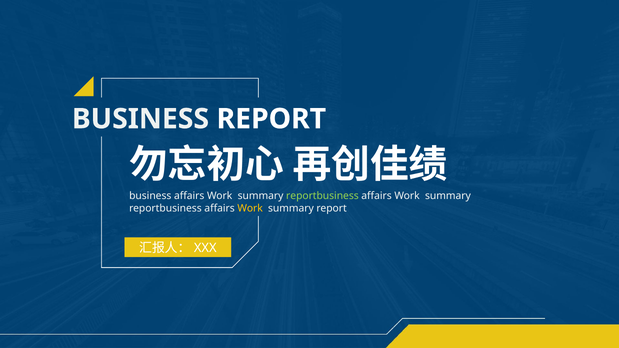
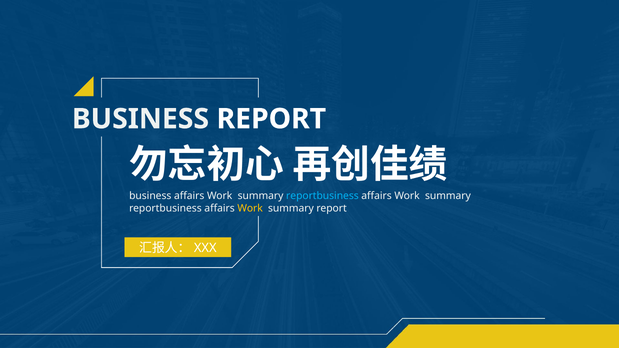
reportbusiness colour: light green -> light blue (322, 196)
